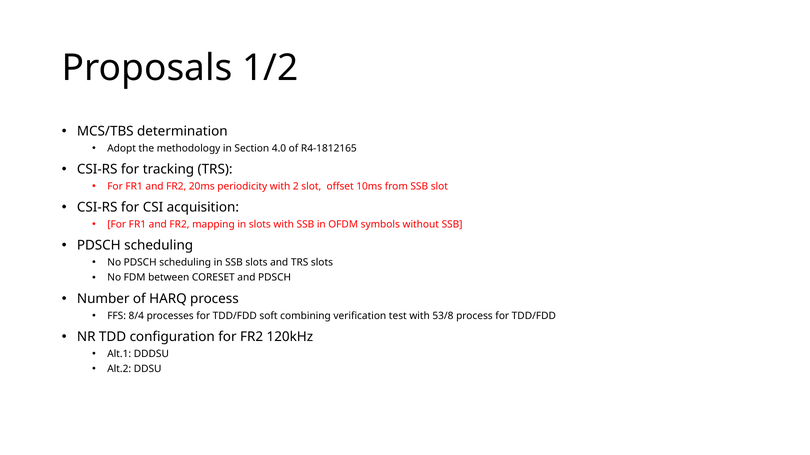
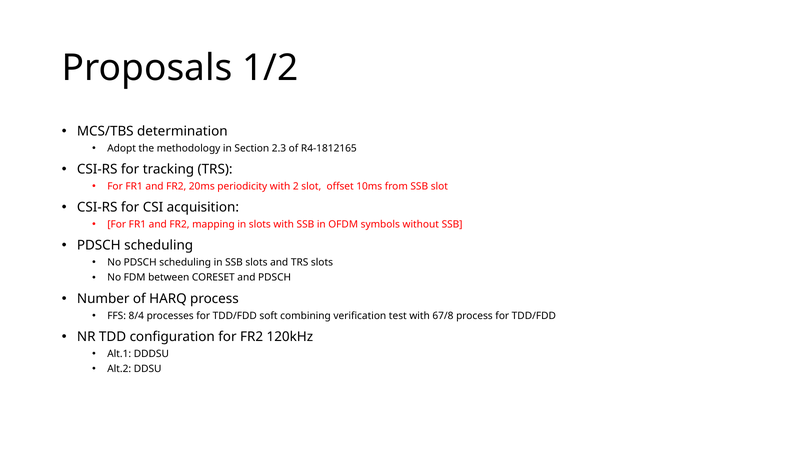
4.0: 4.0 -> 2.3 (279, 148)
53/8: 53/8 -> 67/8 (443, 316)
